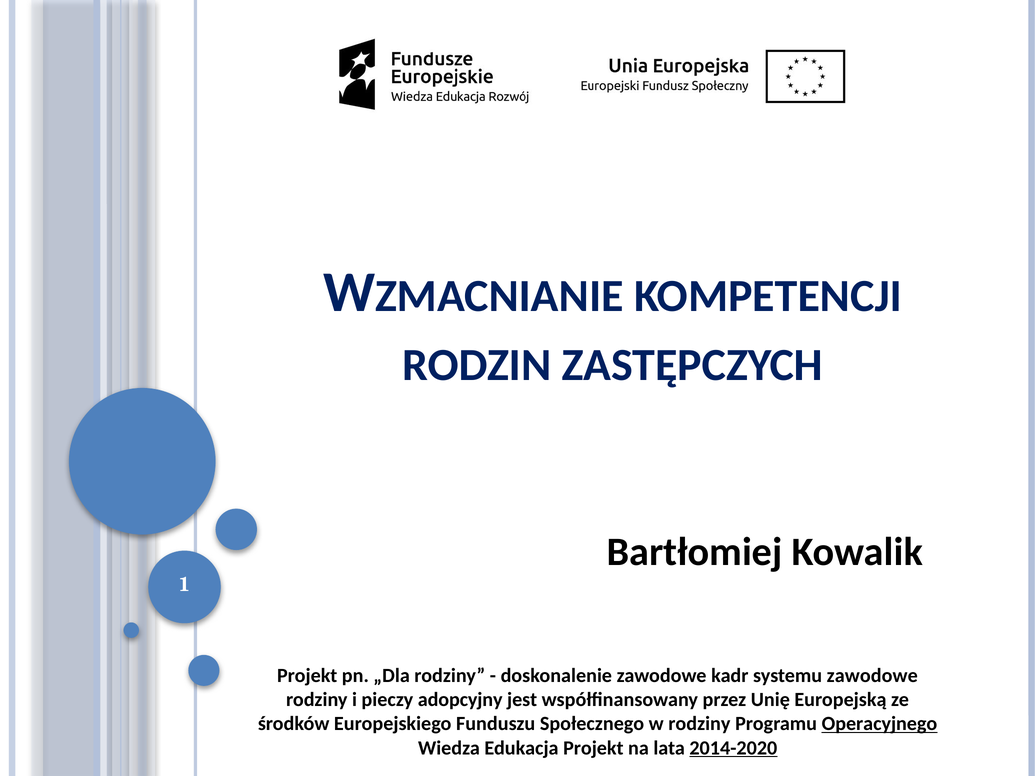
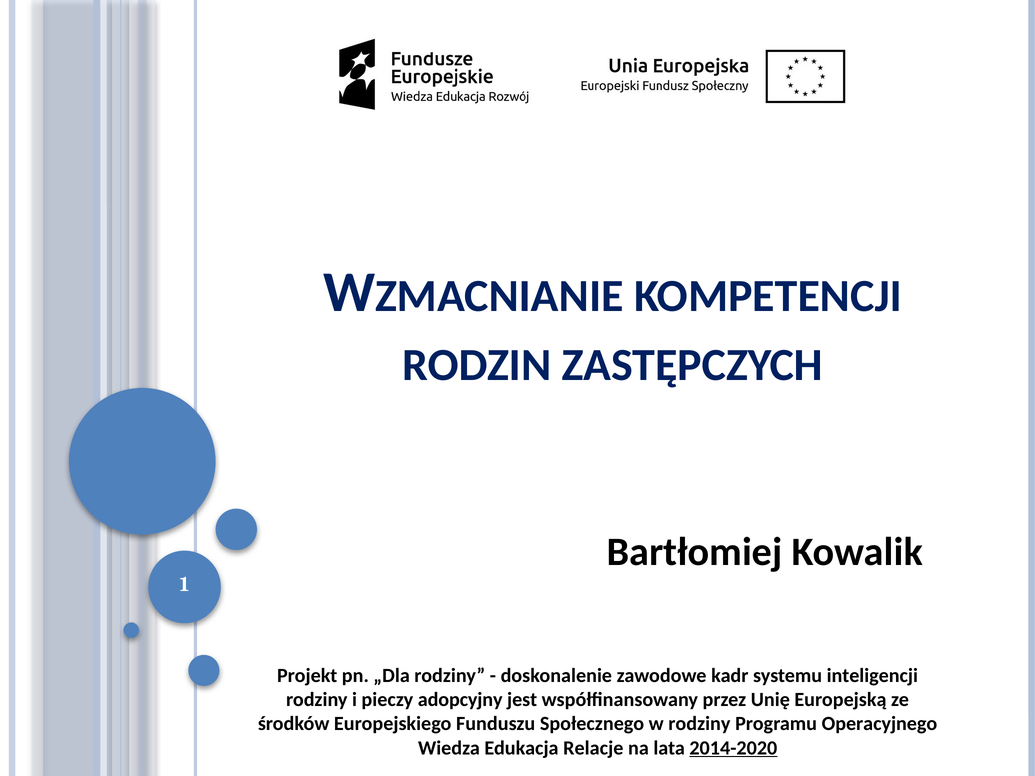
systemu zawodowe: zawodowe -> inteligencji (872, 676)
Operacyjnego underline: present -> none (879, 724)
Edukacja Projekt: Projekt -> Relacje (593, 748)
